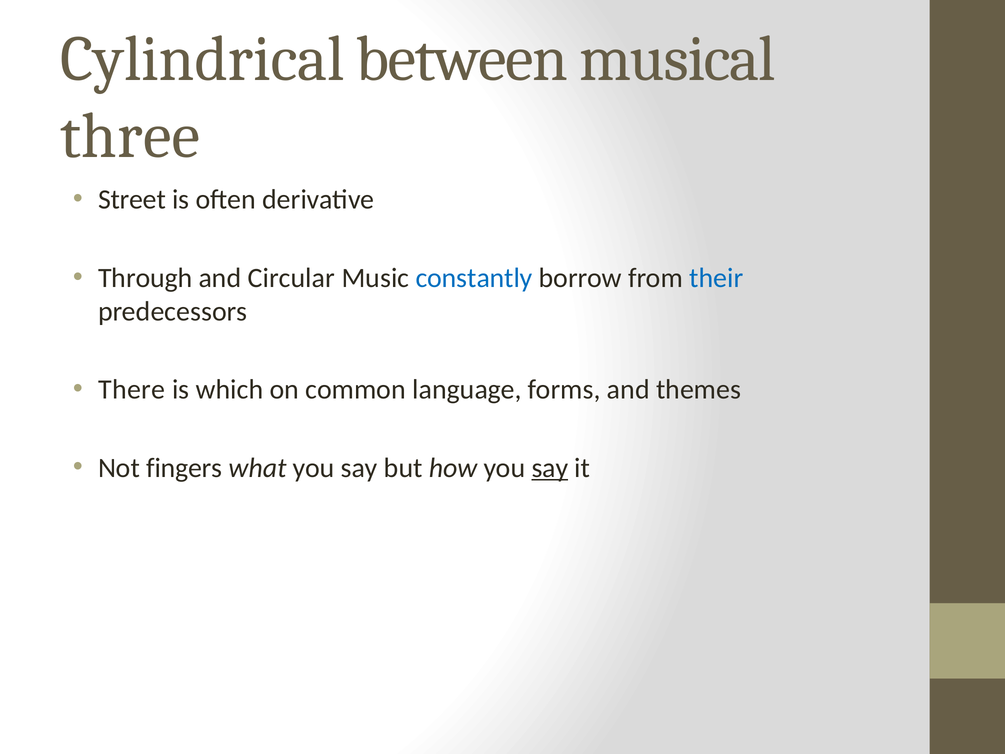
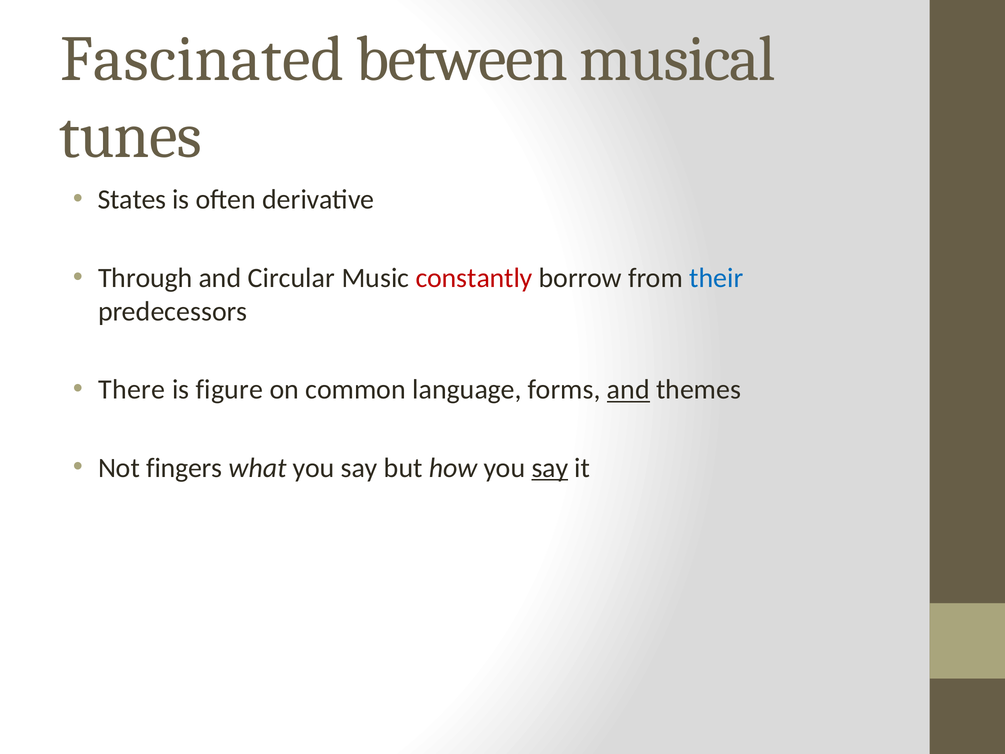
Cylindrical: Cylindrical -> Fascinated (202, 59)
three: three -> tunes (131, 136)
Street: Street -> States (132, 200)
constantly colour: blue -> red (474, 278)
which: which -> figure (229, 389)
and underline: none -> present (628, 389)
